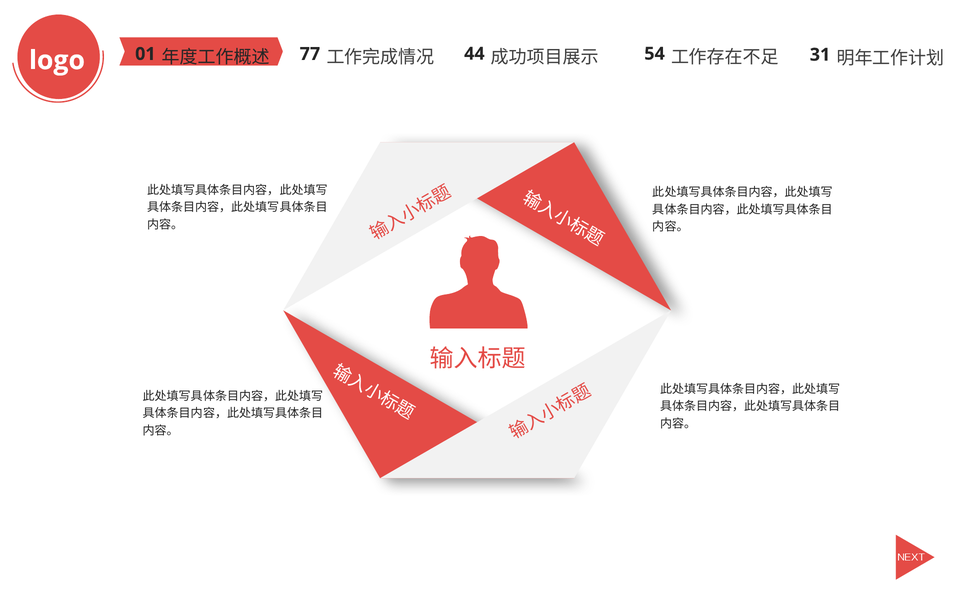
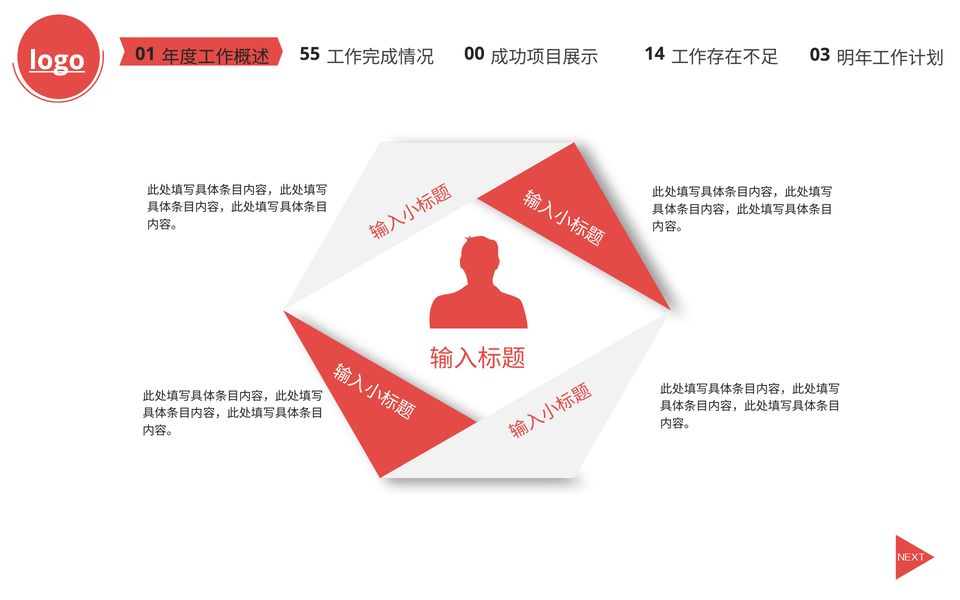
logo underline: none -> present (57, 60)
77: 77 -> 55 (310, 54)
44: 44 -> 00 (474, 54)
54: 54 -> 14 (655, 54)
31: 31 -> 03 (820, 55)
